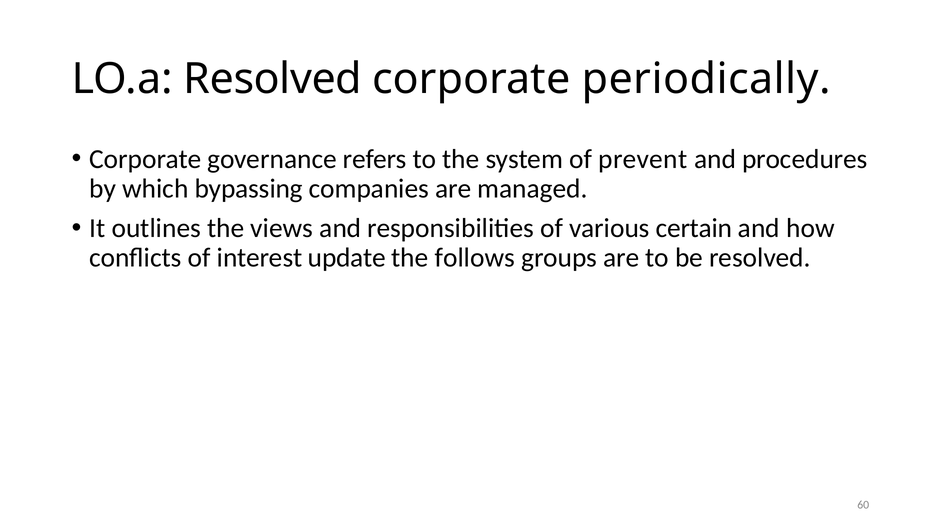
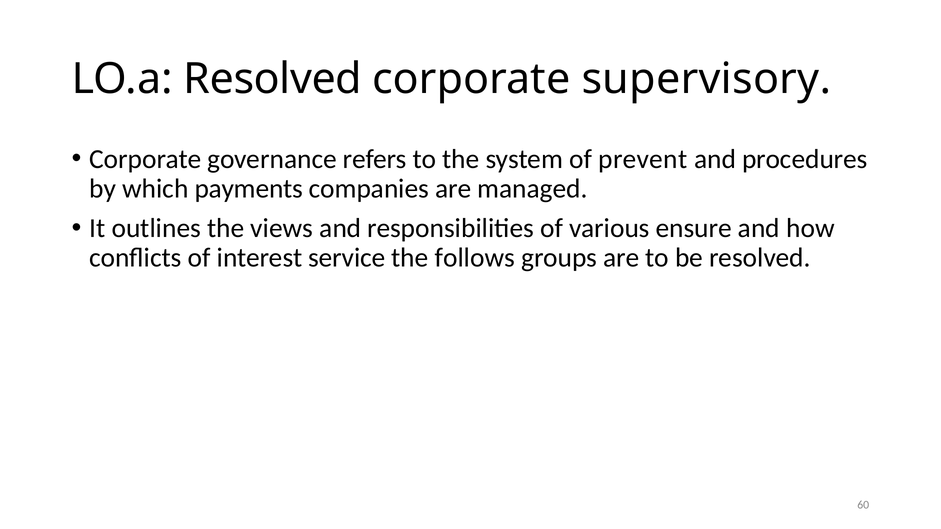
periodically: periodically -> supervisory (706, 79)
bypassing: bypassing -> payments (249, 189)
certain: certain -> ensure (694, 228)
update: update -> service (347, 258)
